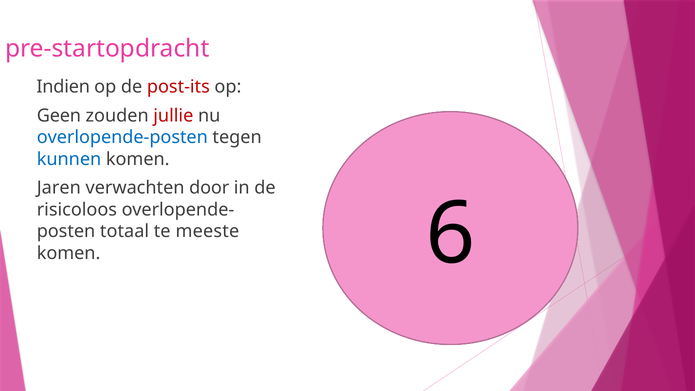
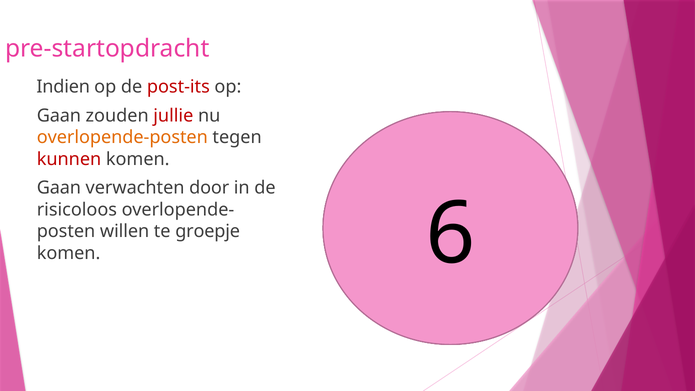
Geen: Geen -> Gaan (59, 116)
overlopende-posten colour: blue -> orange (122, 137)
kunnen colour: blue -> red (69, 159)
Jaren: Jaren -> Gaan (59, 188)
totaal: totaal -> willen (125, 231)
meeste: meeste -> groepje (208, 231)
